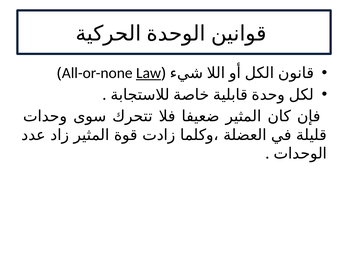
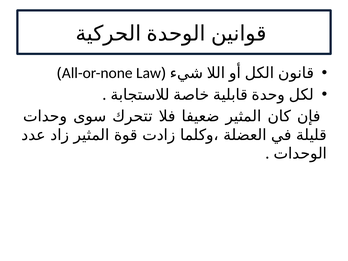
Law underline: present -> none (149, 73)
